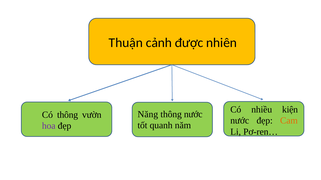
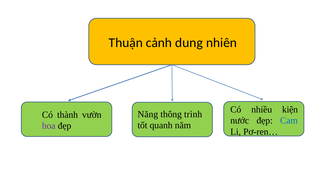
được: được -> dung (189, 43)
thông nước: nước -> trình (193, 115)
Có thông: thông -> thành (68, 115)
Cam colour: orange -> blue (289, 121)
